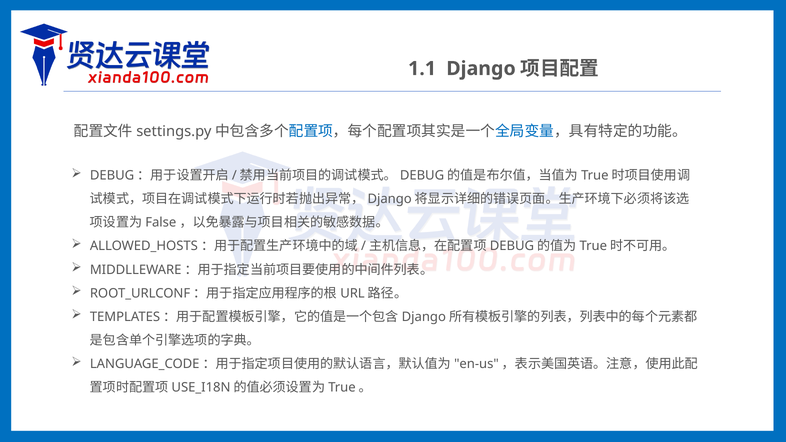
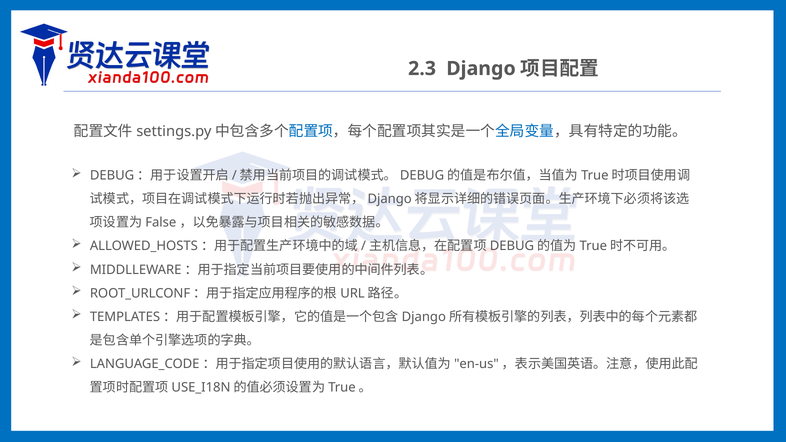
1.1: 1.1 -> 2.3 (422, 69)
